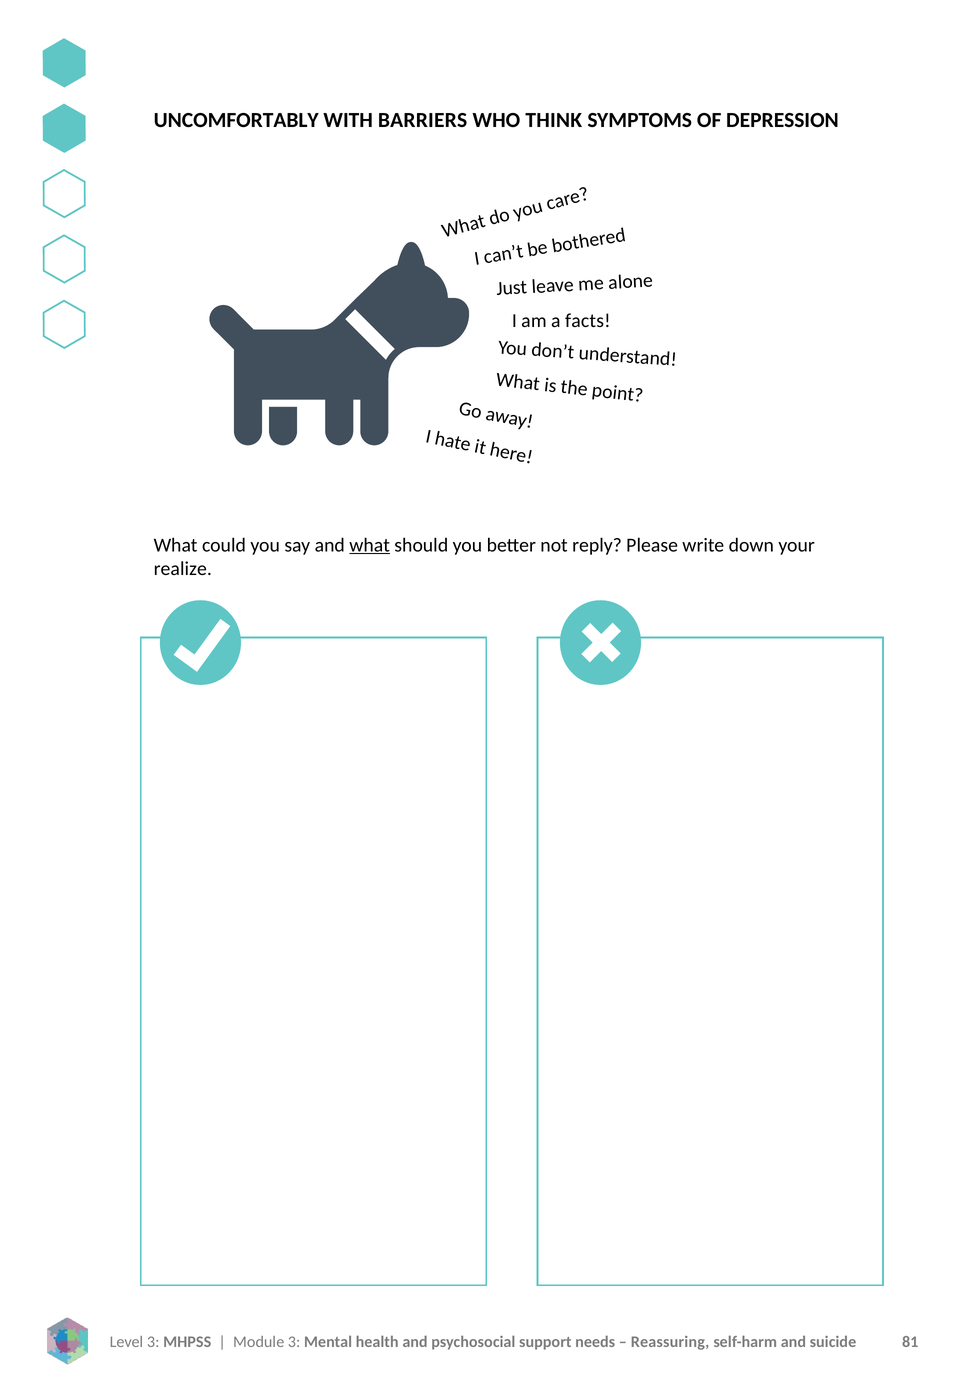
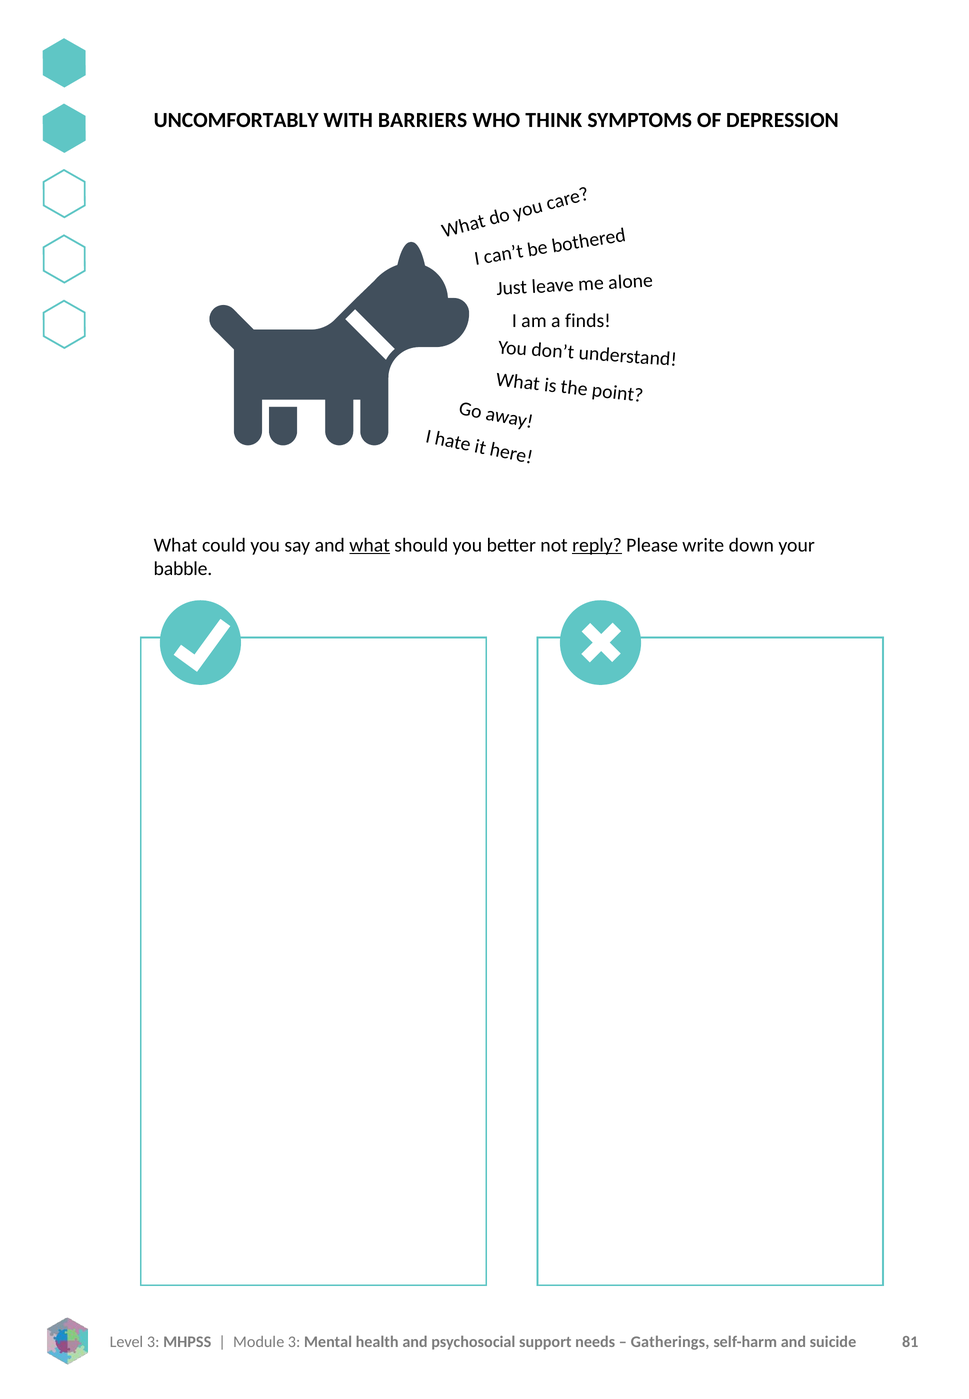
facts: facts -> finds (588, 321)
reply underline: none -> present (597, 545)
realize: realize -> babble (183, 569)
Reassuring: Reassuring -> Gatherings (670, 1343)
